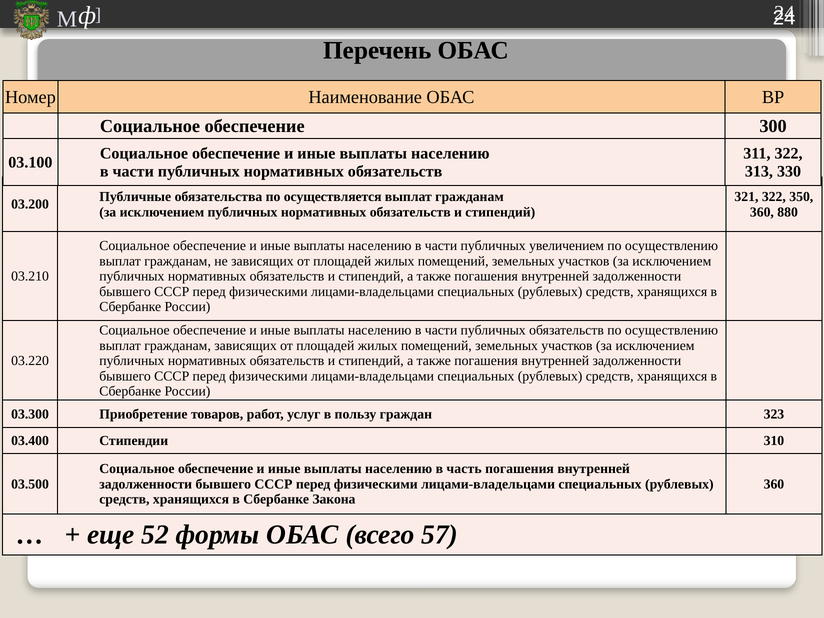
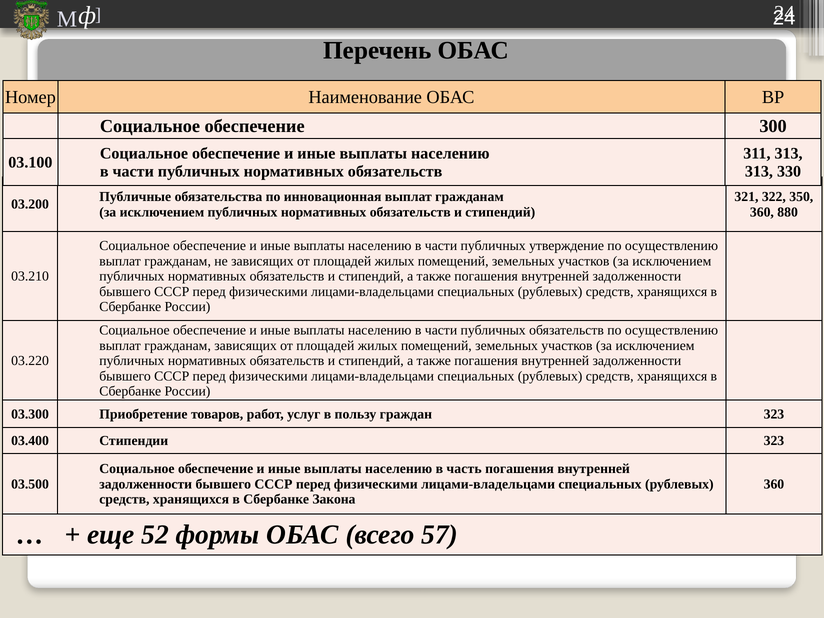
311 322: 322 -> 313 (789, 154)
осуществляется: осуществляется -> инновационная (333, 197)
увеличением: увеличением -> утверждение (567, 246)
Стипендии 310: 310 -> 323 (774, 441)
